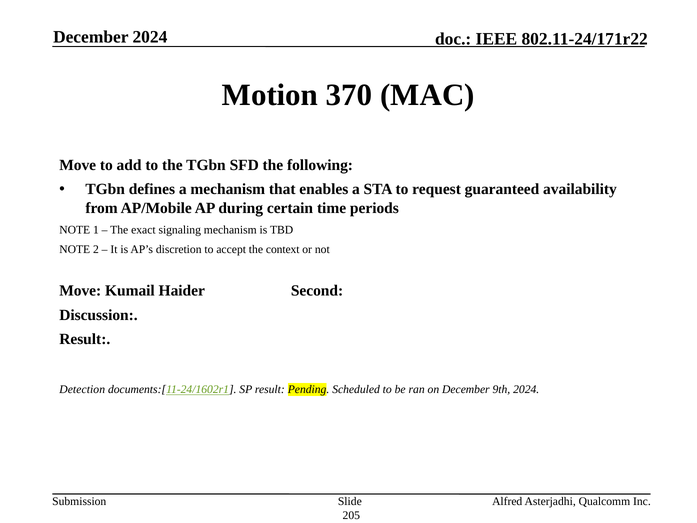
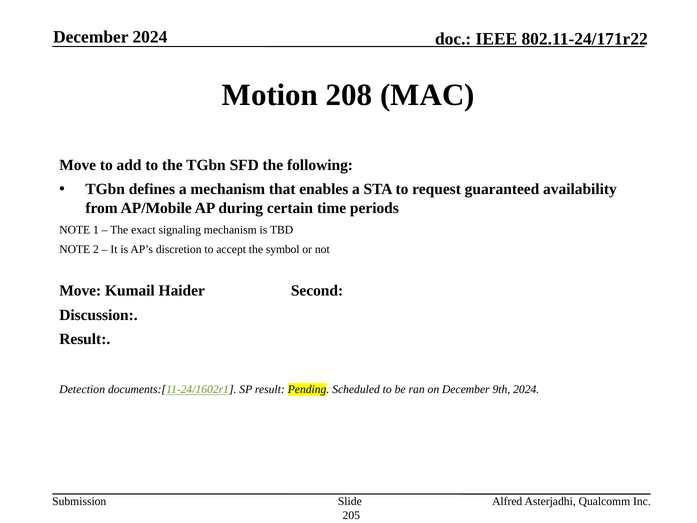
370: 370 -> 208 (349, 95)
context: context -> symbol (283, 249)
